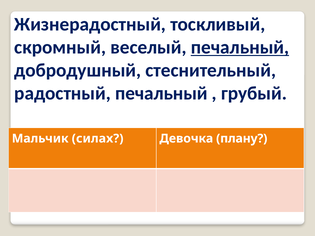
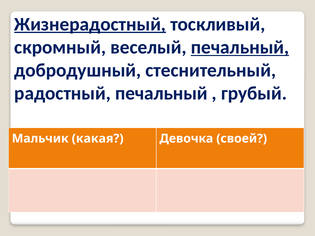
Жизнерадостный underline: none -> present (90, 24)
силах: силах -> какая (98, 139)
плану: плану -> своей (242, 139)
